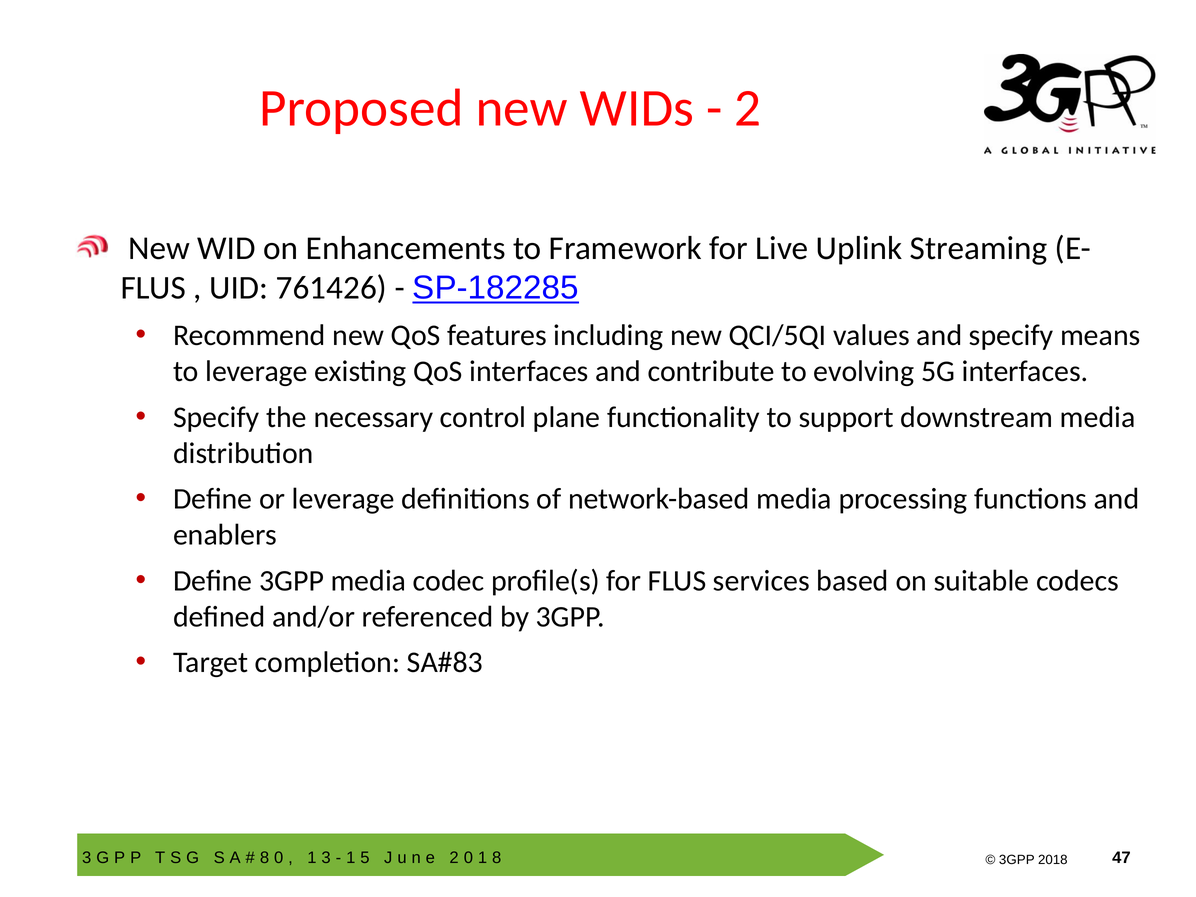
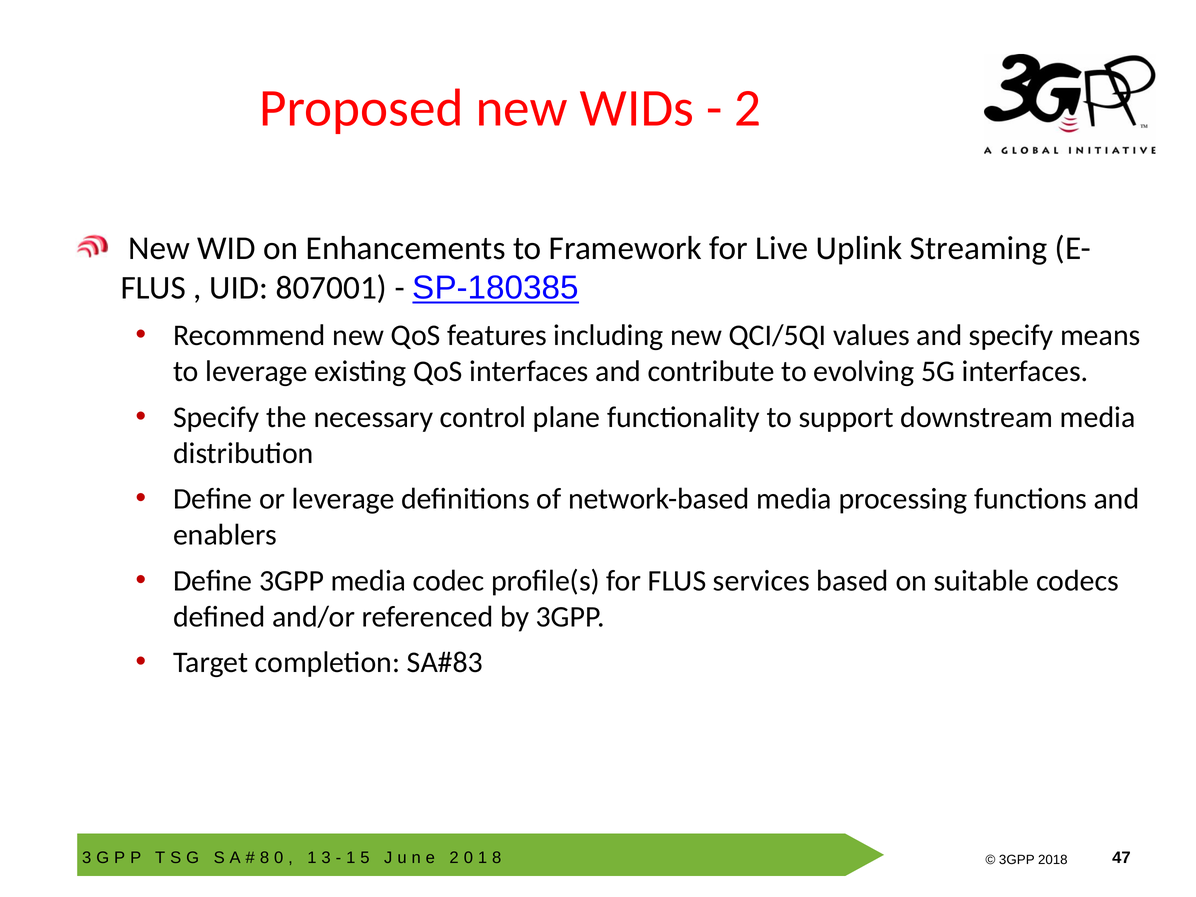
761426: 761426 -> 807001 (331, 288)
SP-182285: SP-182285 -> SP-180385 (496, 288)
